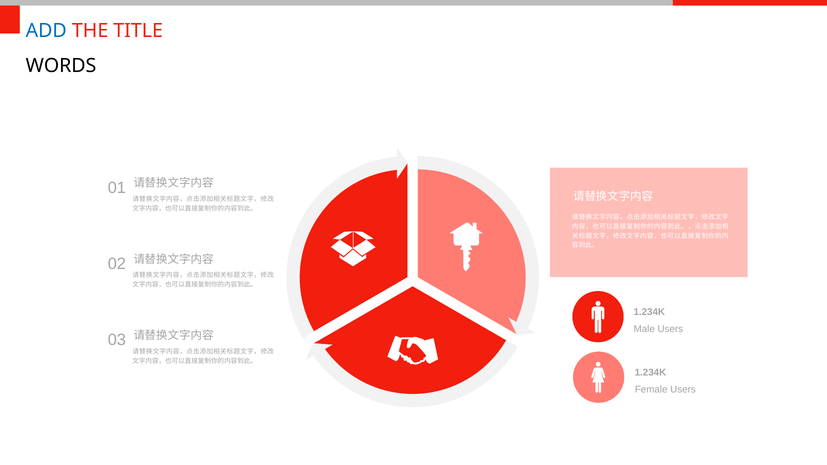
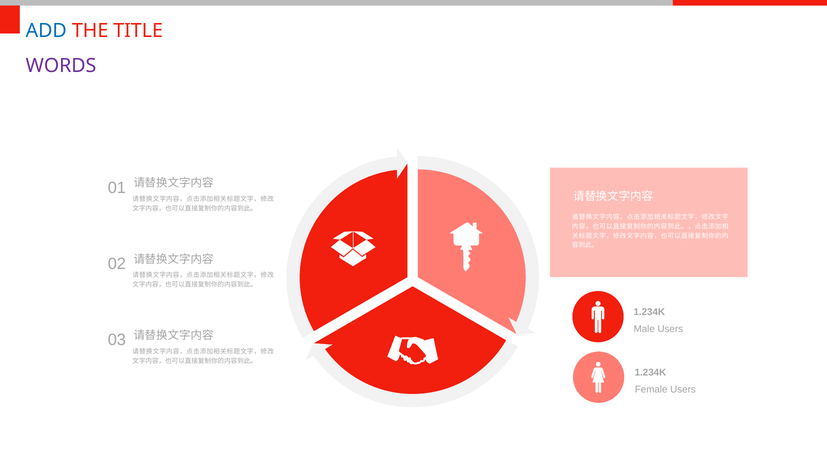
WORDS colour: black -> purple (61, 66)
